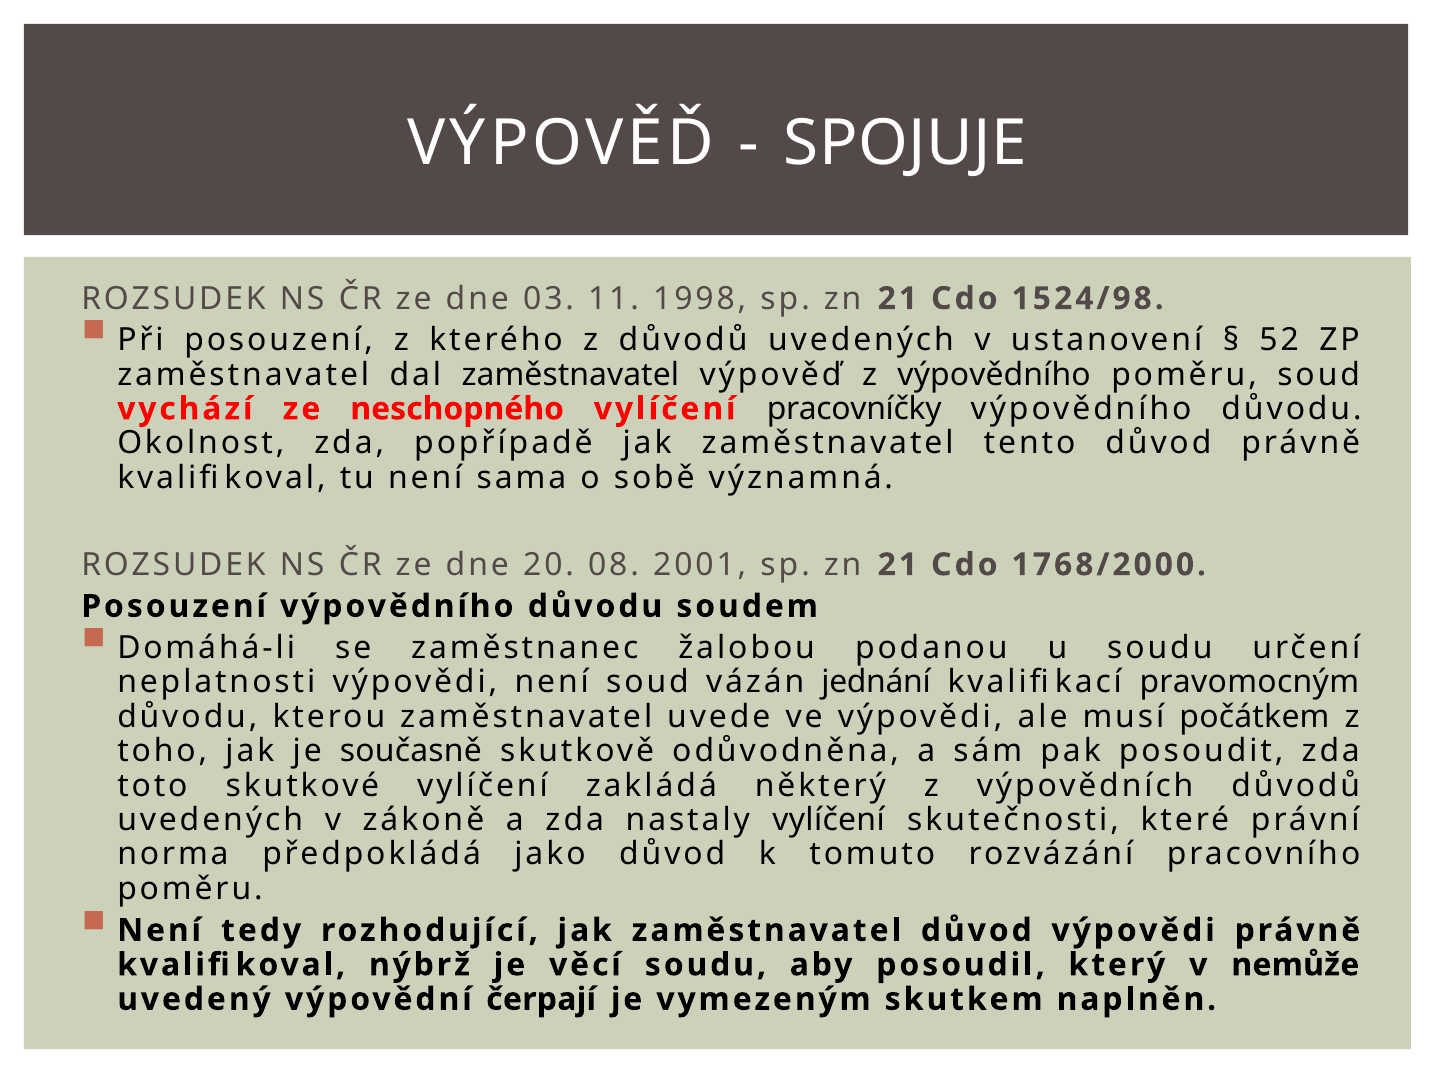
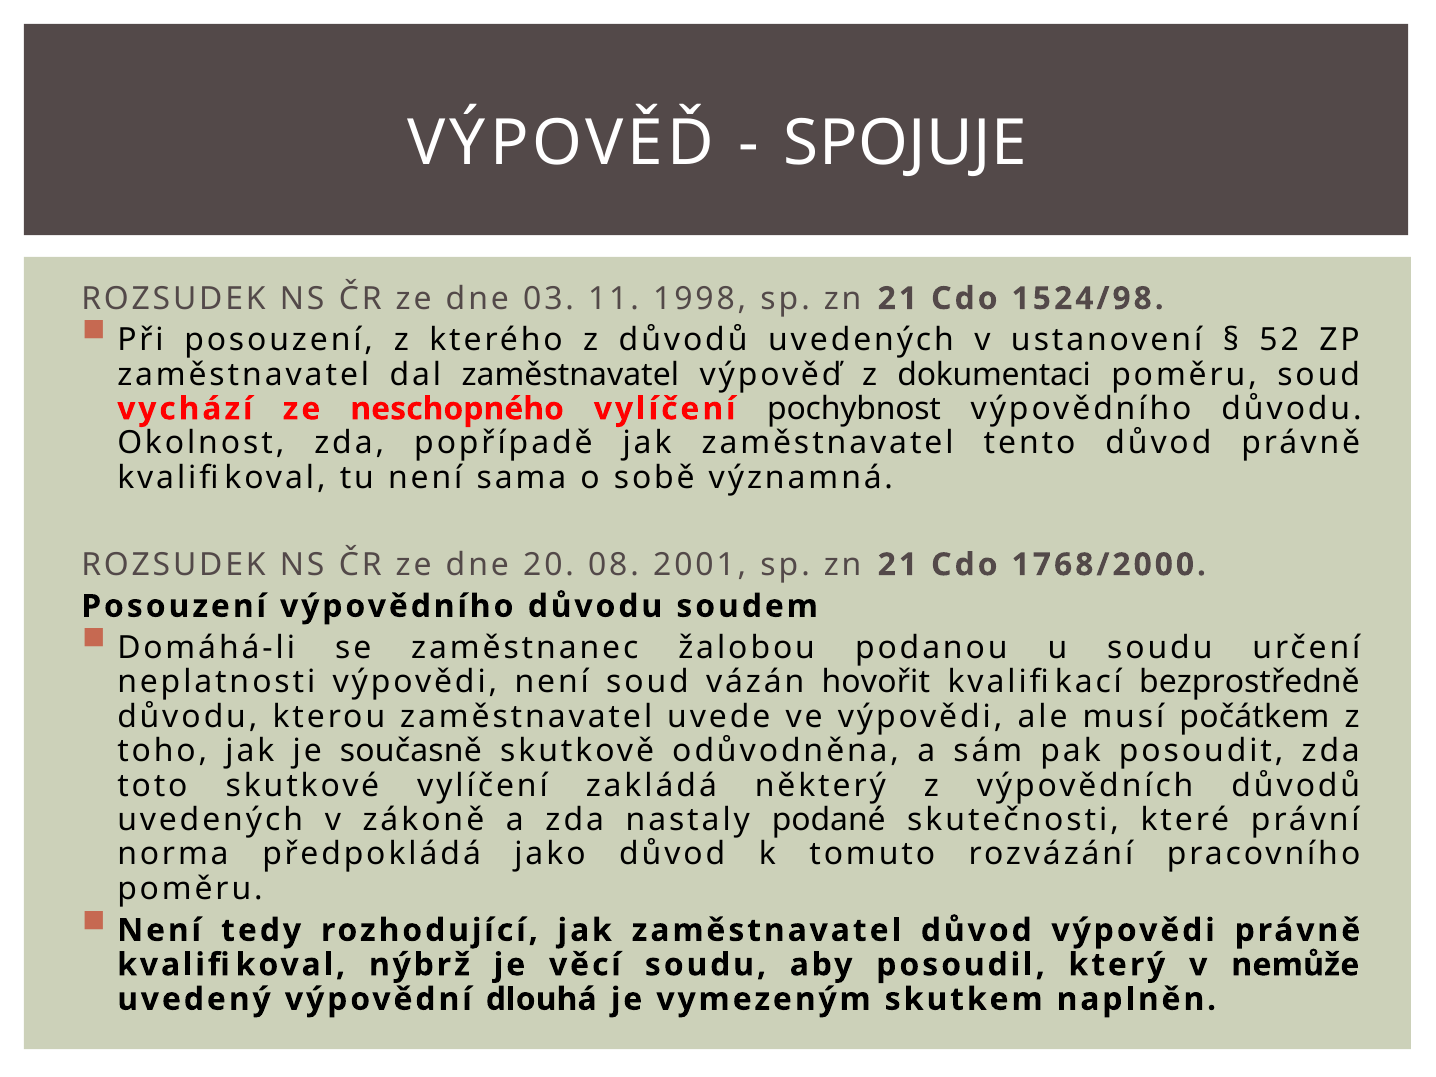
z výpovědního: výpovědního -> dokumentaci (994, 374)
pracovníčky: pracovníčky -> pochybnost (854, 409)
jednání: jednání -> hovořit (876, 682)
pravomocným: pravomocným -> bezprostředně (1249, 682)
nastaly vylíčení: vylíčení -> podané (829, 820)
čerpají: čerpají -> dlouhá (541, 999)
